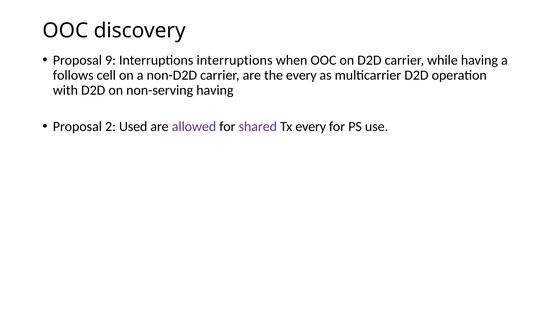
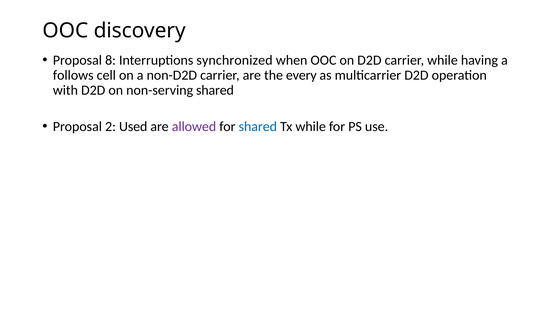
9: 9 -> 8 (110, 60)
Interruptions interruptions: interruptions -> synchronized (235, 60)
non-serving having: having -> shared (215, 90)
shared colour: purple -> blue (258, 127)
Tx every: every -> while (311, 127)
